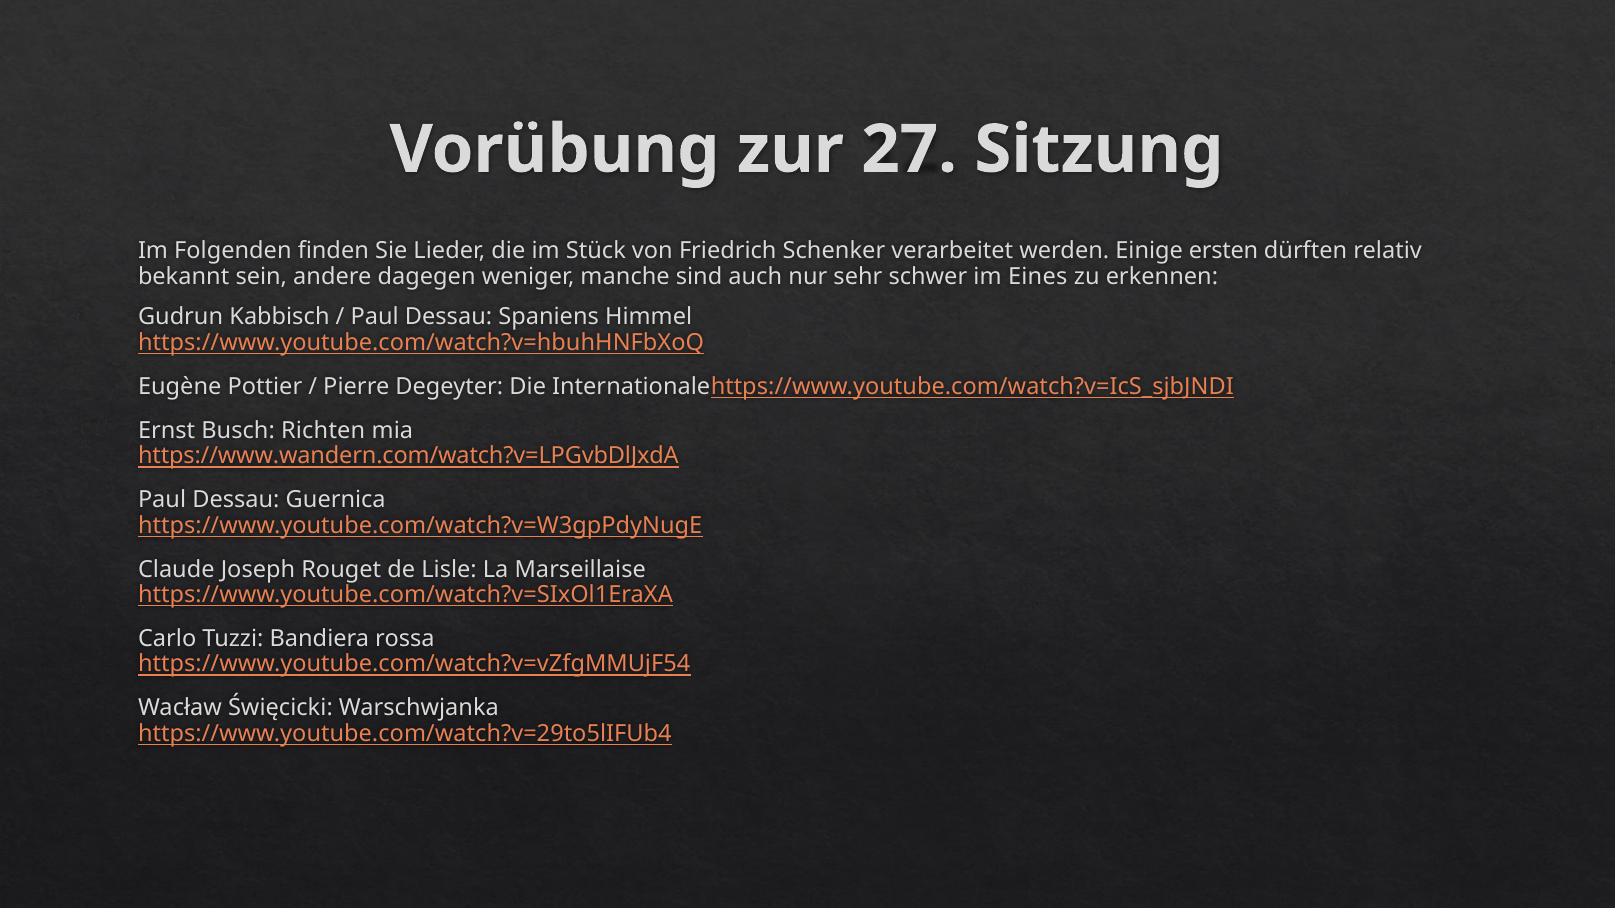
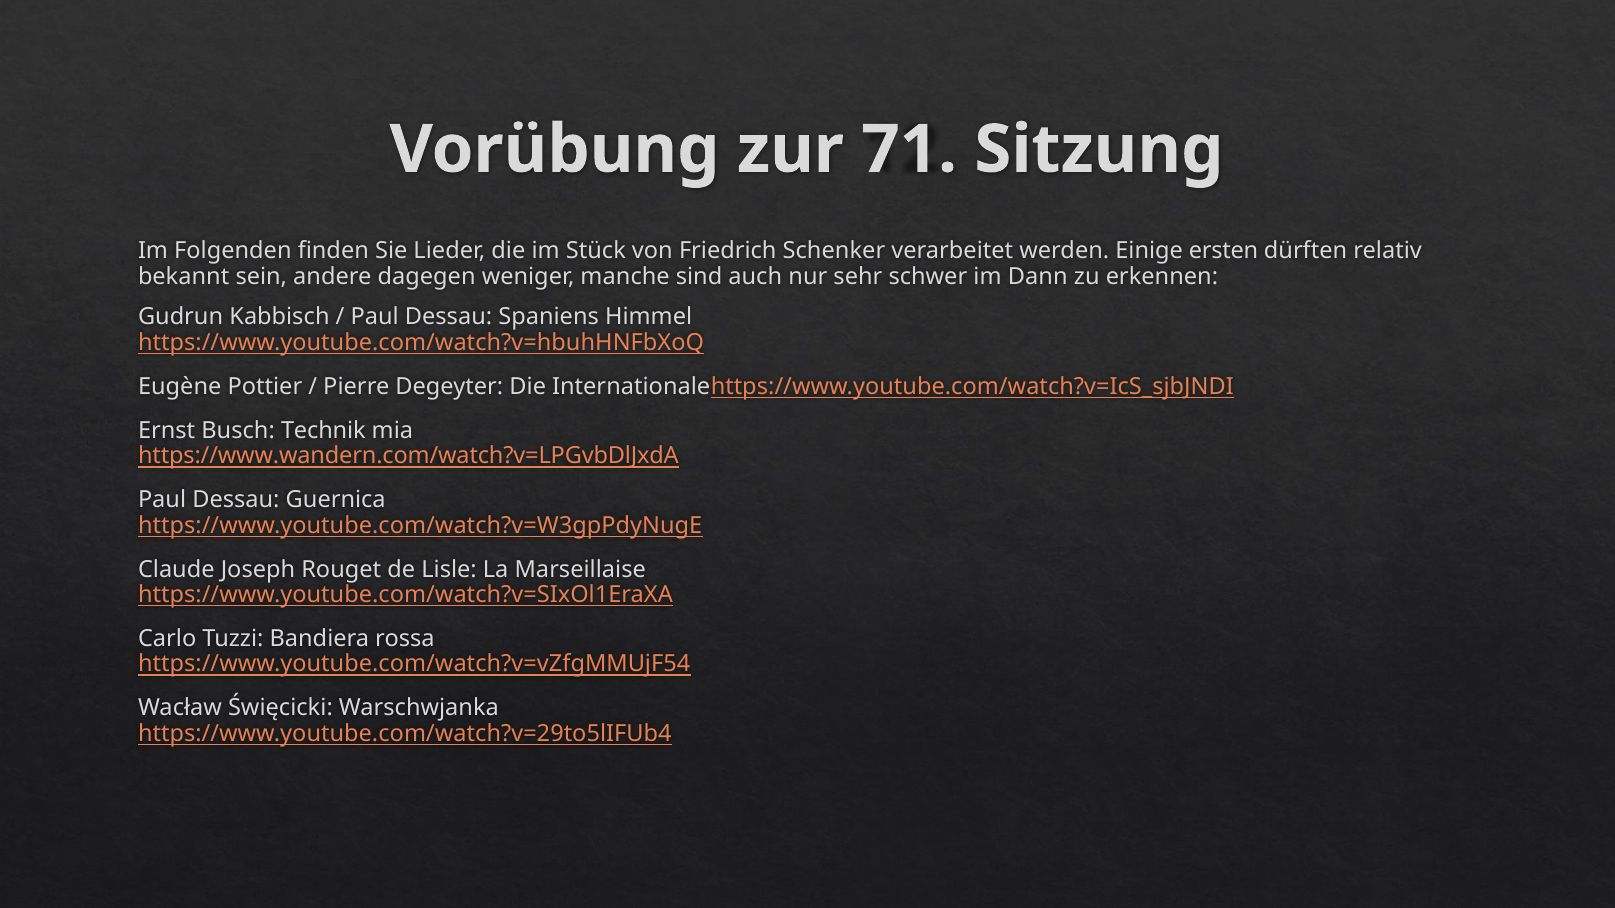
27: 27 -> 71 (909, 150)
Eines: Eines -> Dann (1038, 277)
Richten: Richten -> Technik (323, 431)
